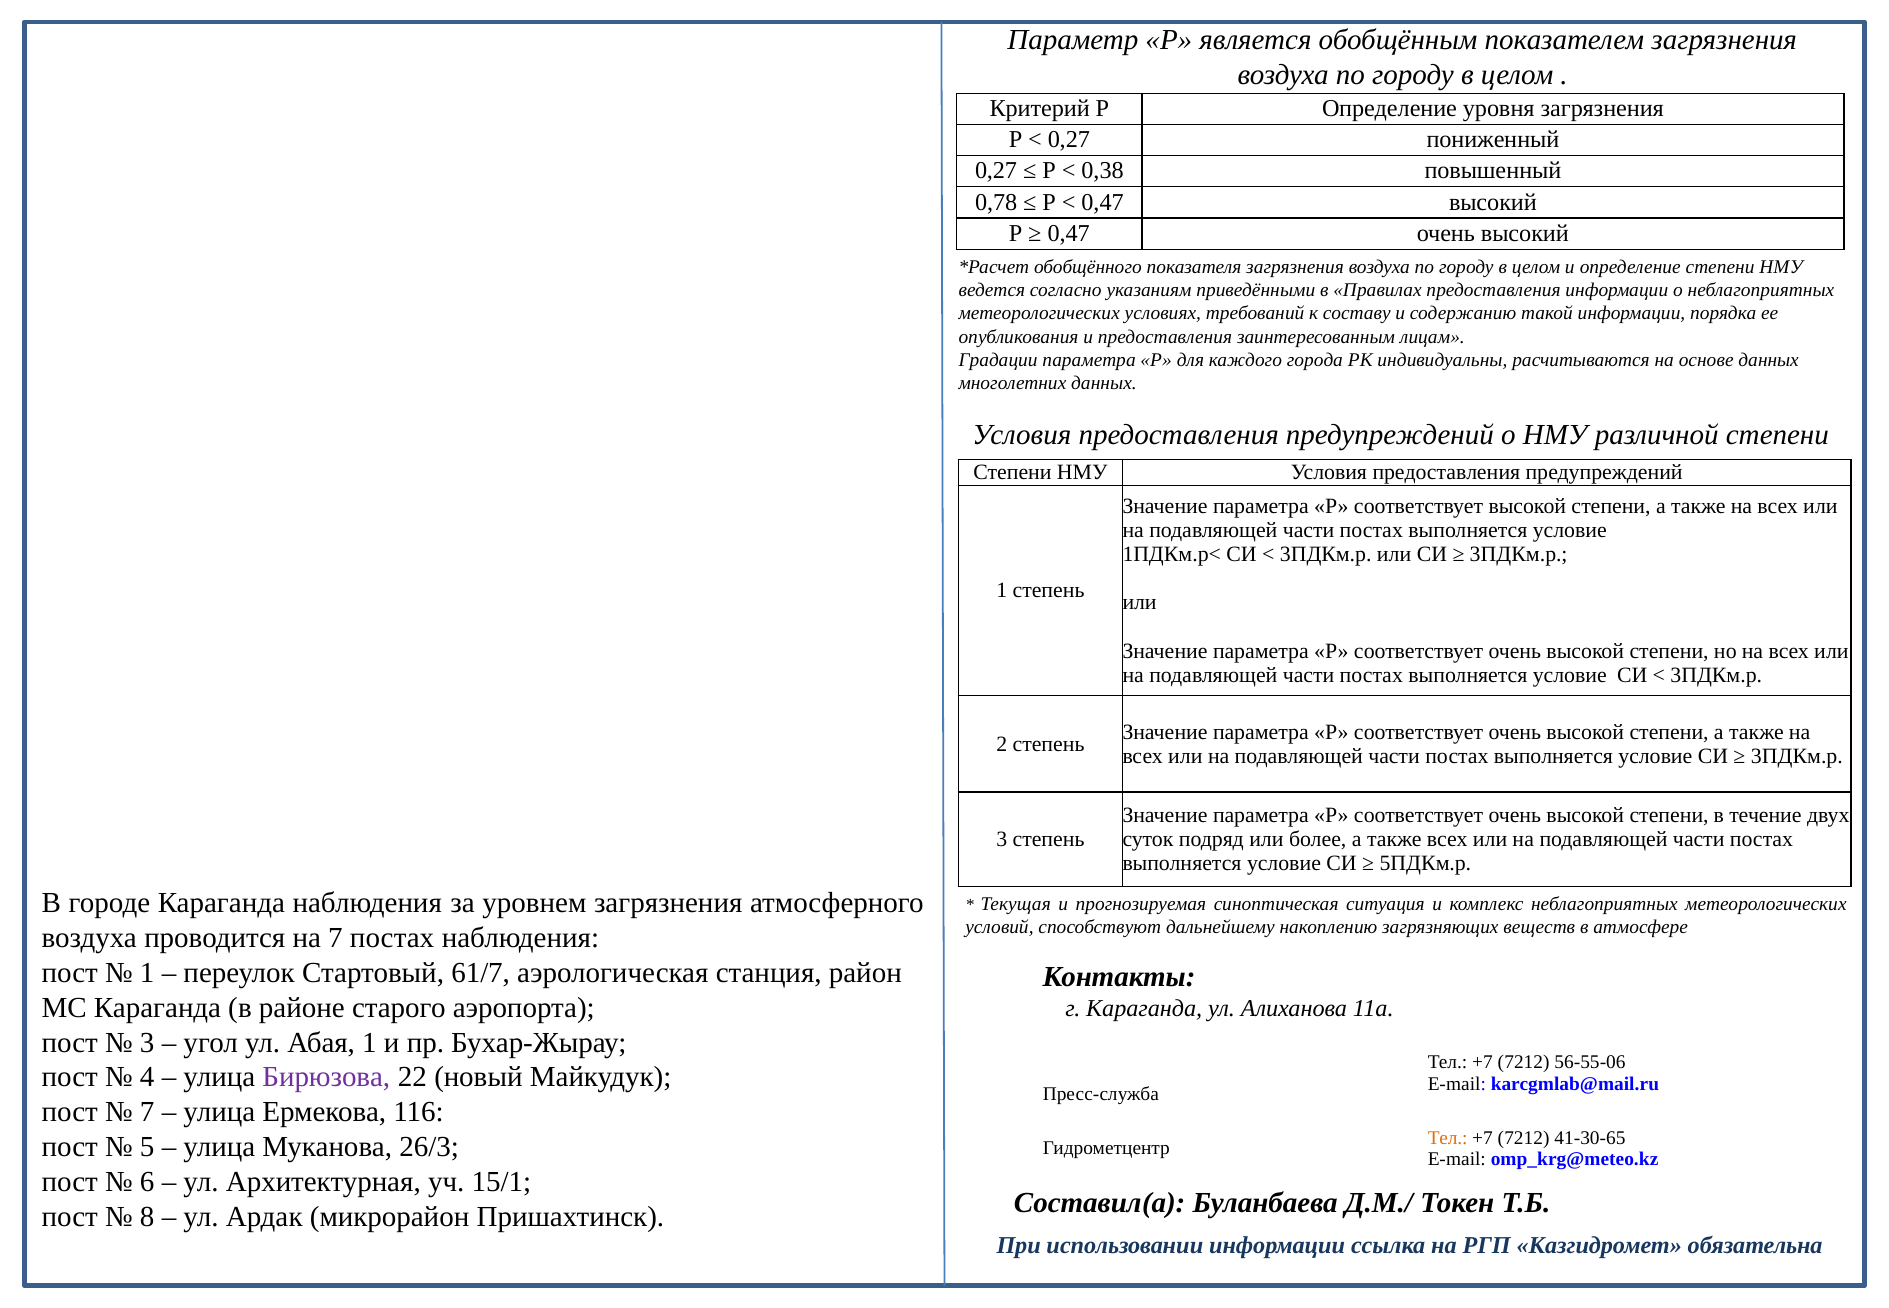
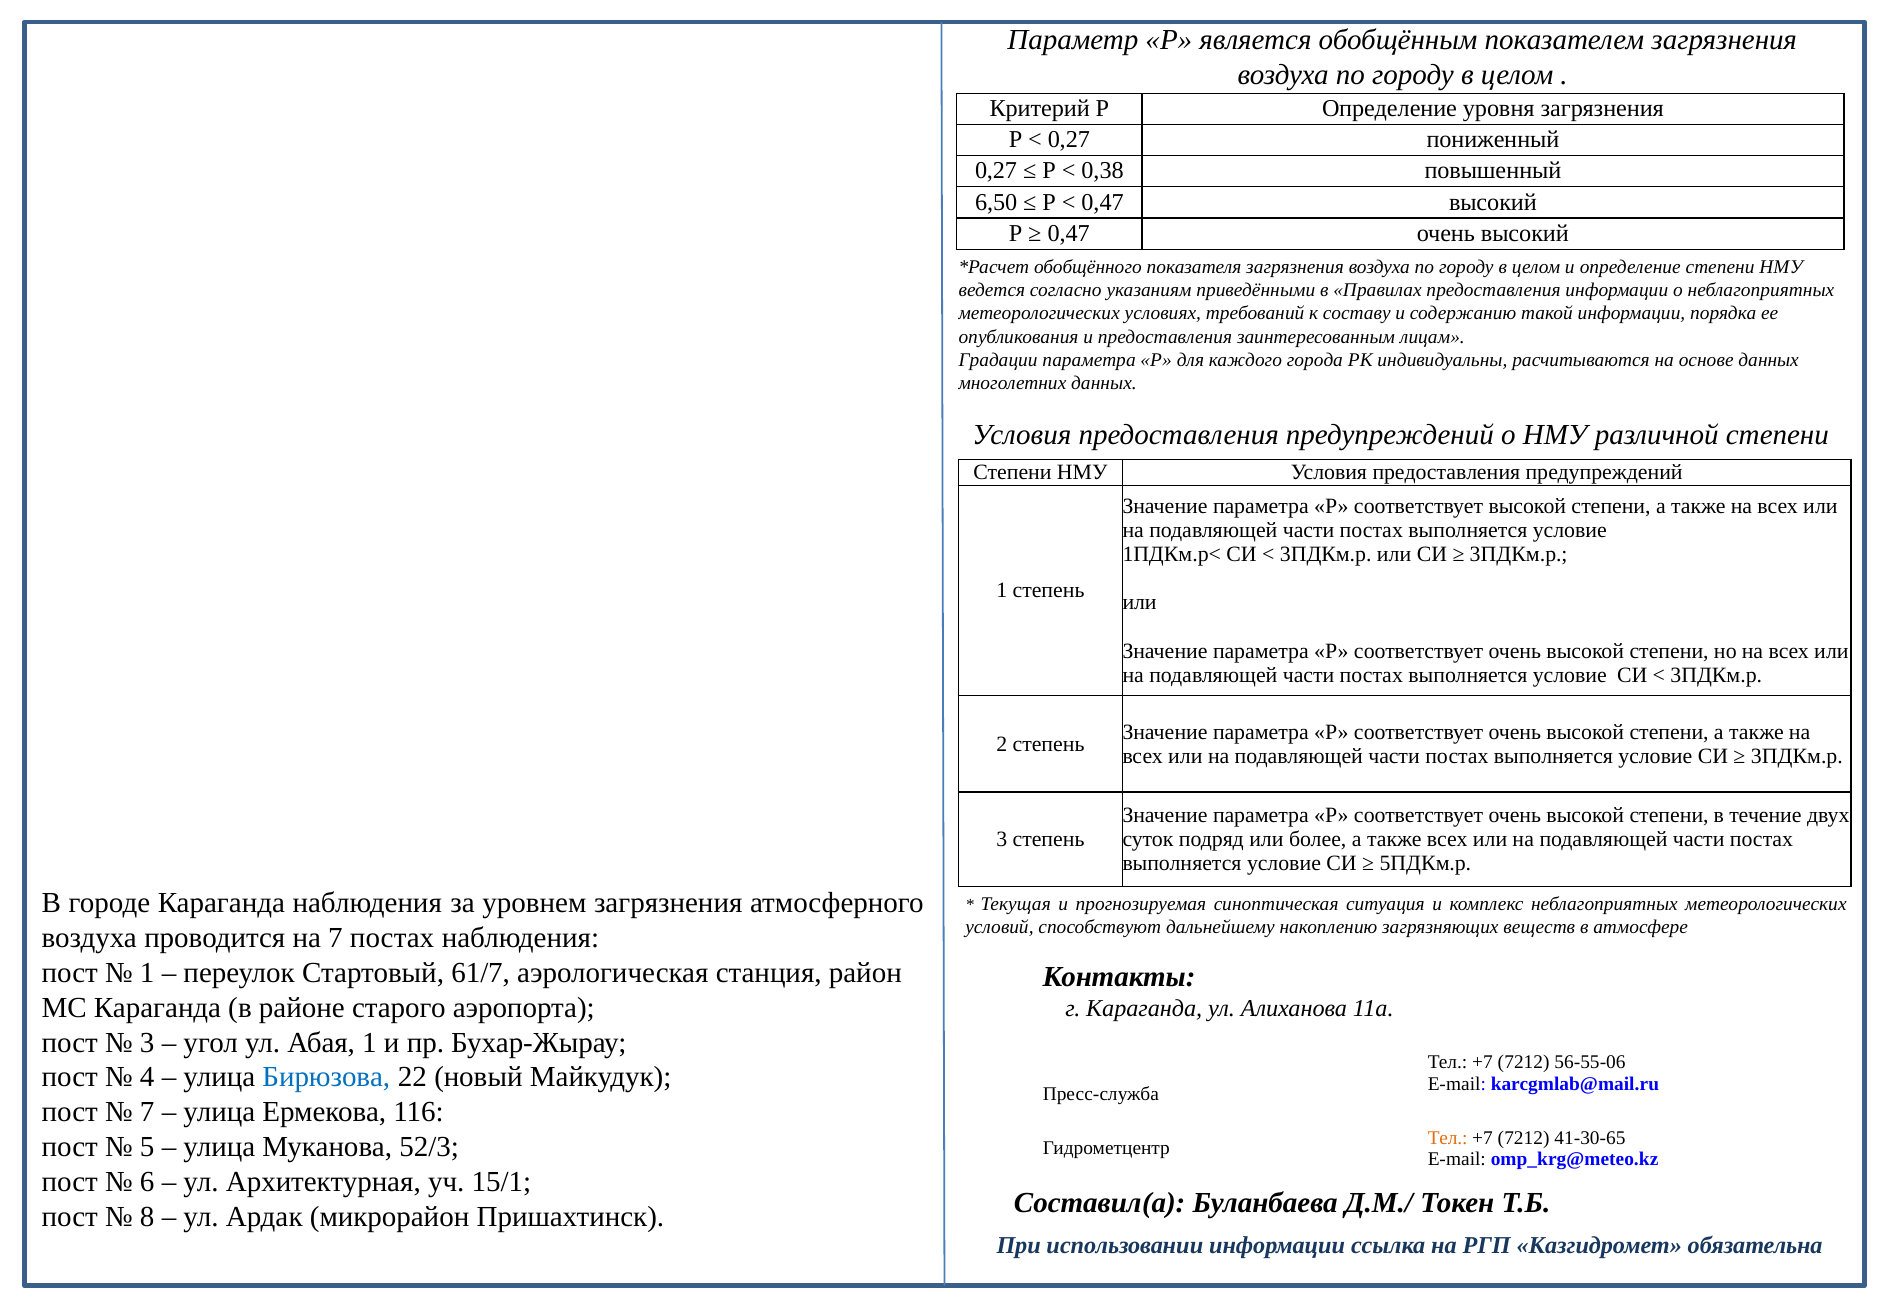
0,78: 0,78 -> 6,50 (996, 202)
Бирюзова colour: purple -> blue (326, 1077)
26/3: 26/3 -> 52/3 (429, 1147)
